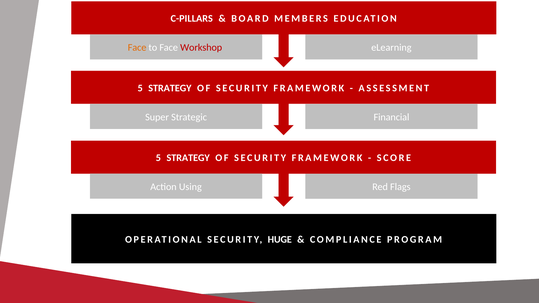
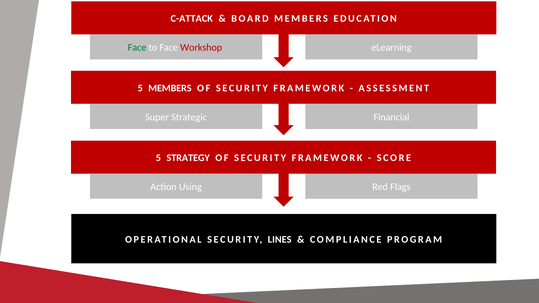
C-PILLARS: C-PILLARS -> C-ATTACK (192, 19)
Face colour: orange -> green (137, 48)
STRATEGY: STRATEGY -> MEMBERS (170, 88)
HUGE: HUGE -> LINES (280, 239)
